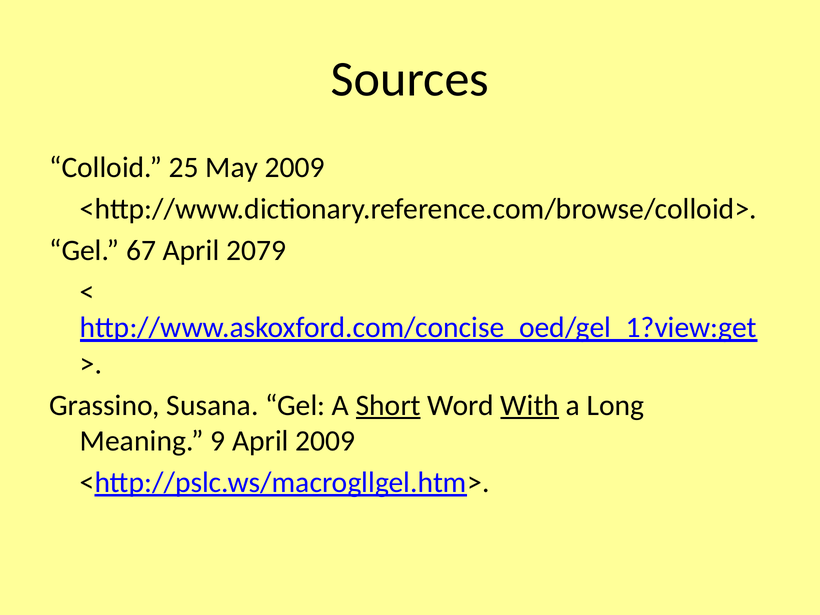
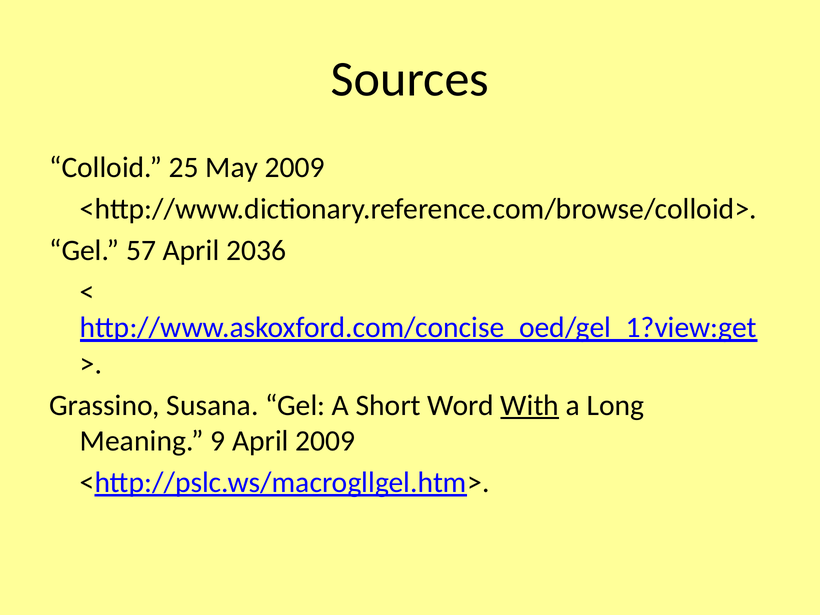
67: 67 -> 57 (141, 251)
2079: 2079 -> 2036 (256, 251)
Short underline: present -> none (388, 405)
